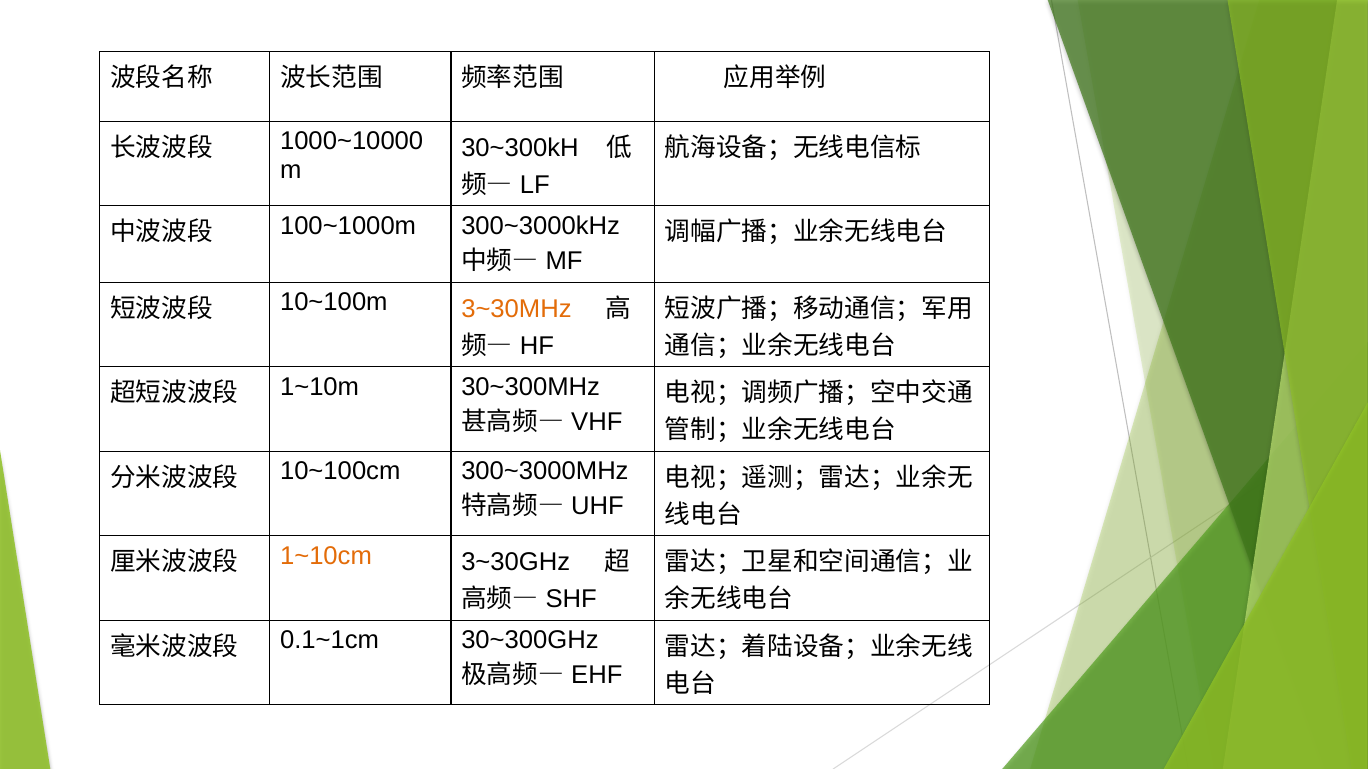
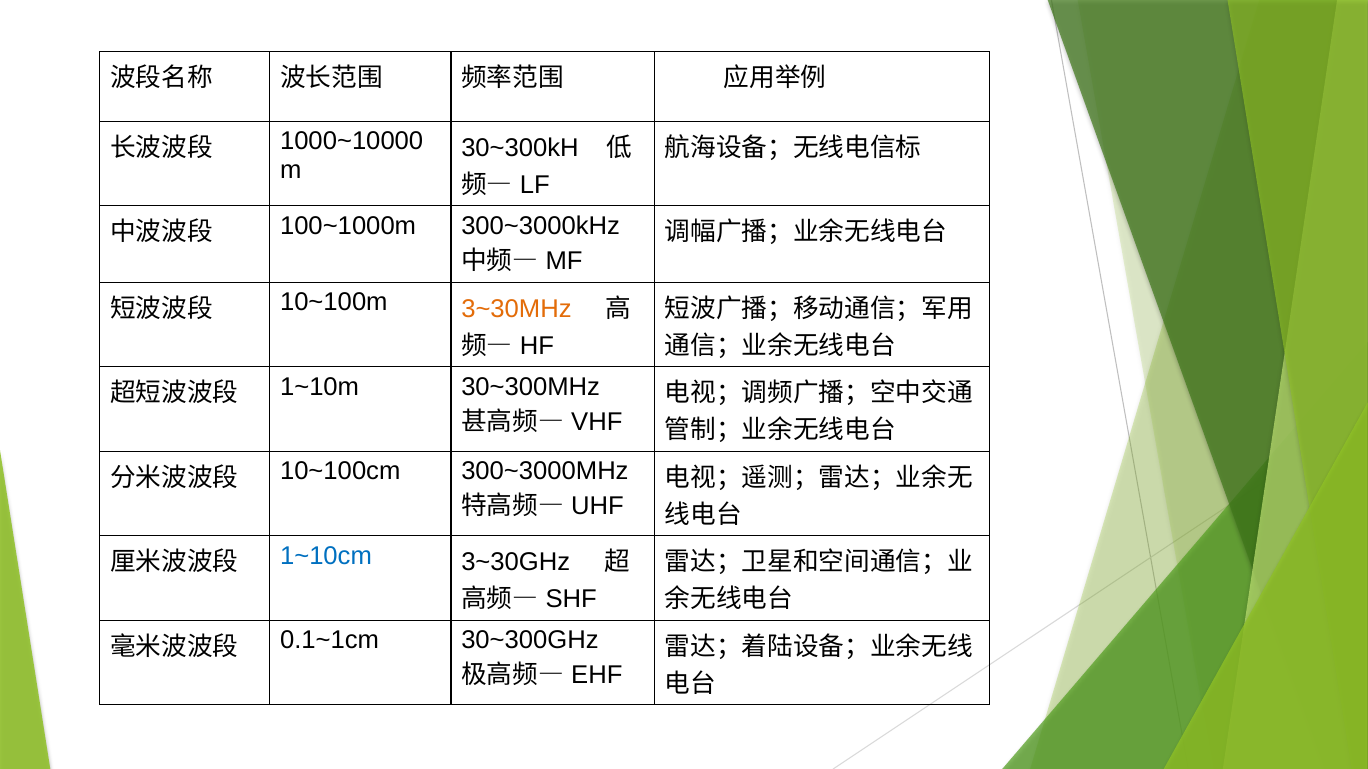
1~10cm colour: orange -> blue (326, 556)
